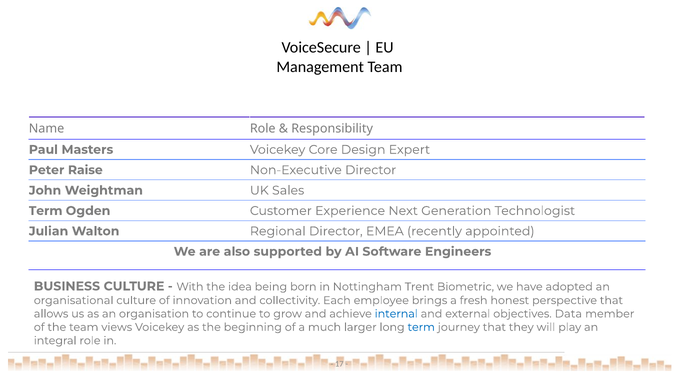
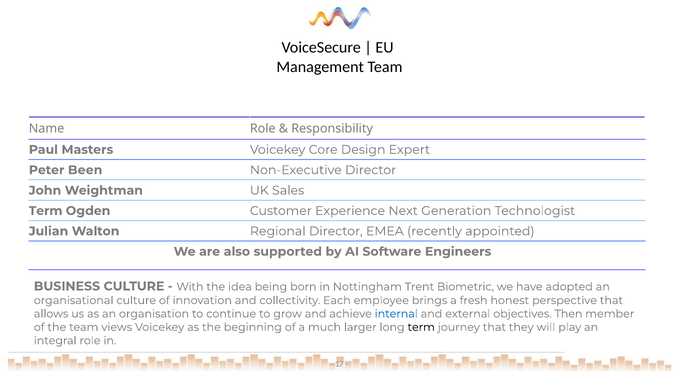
Raise: Raise -> Been (85, 170)
Data: Data -> Then (569, 314)
term colour: blue -> black (421, 327)
